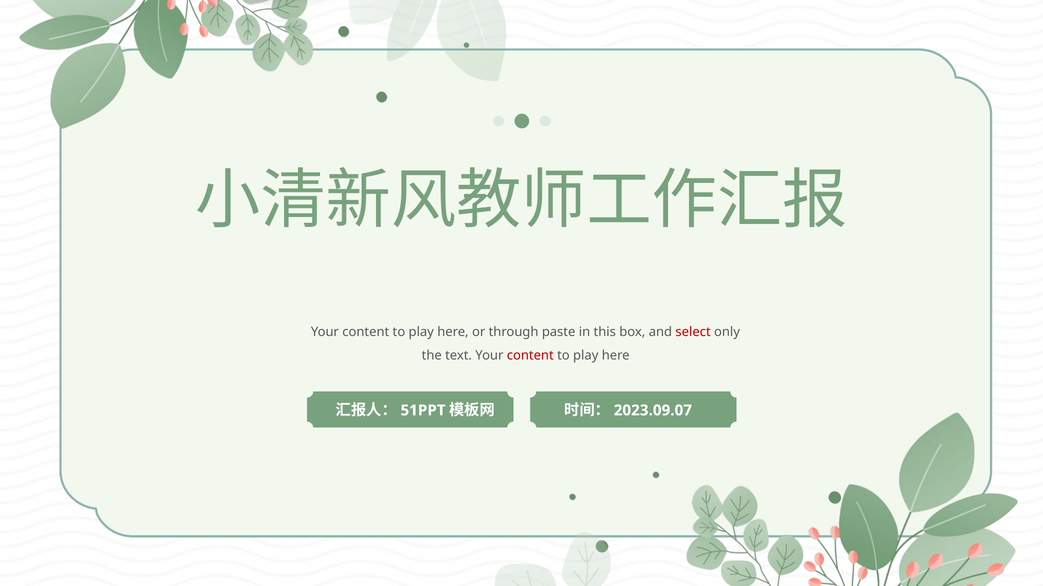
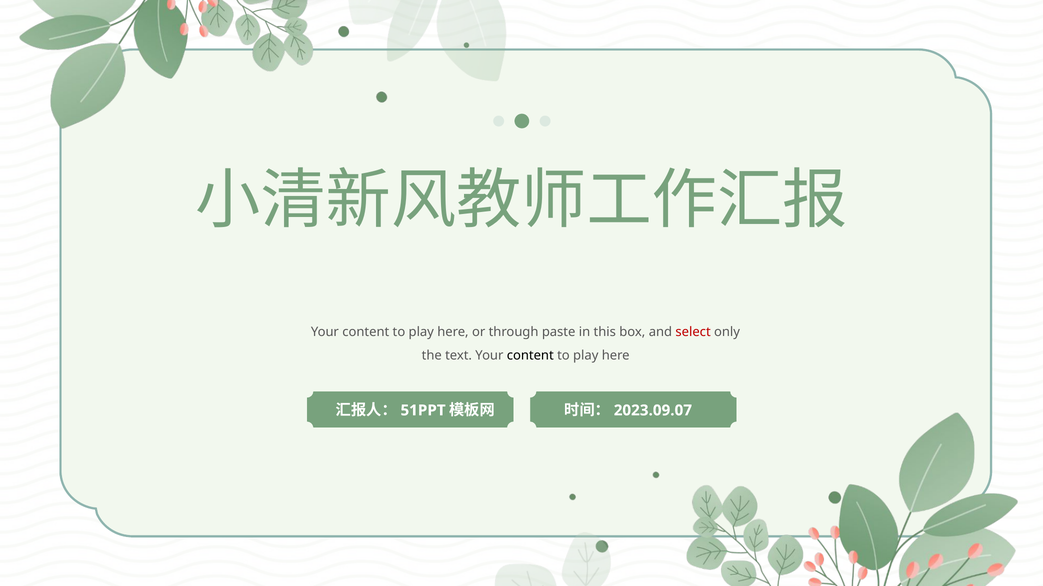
content colour: red -> black (530, 356)
